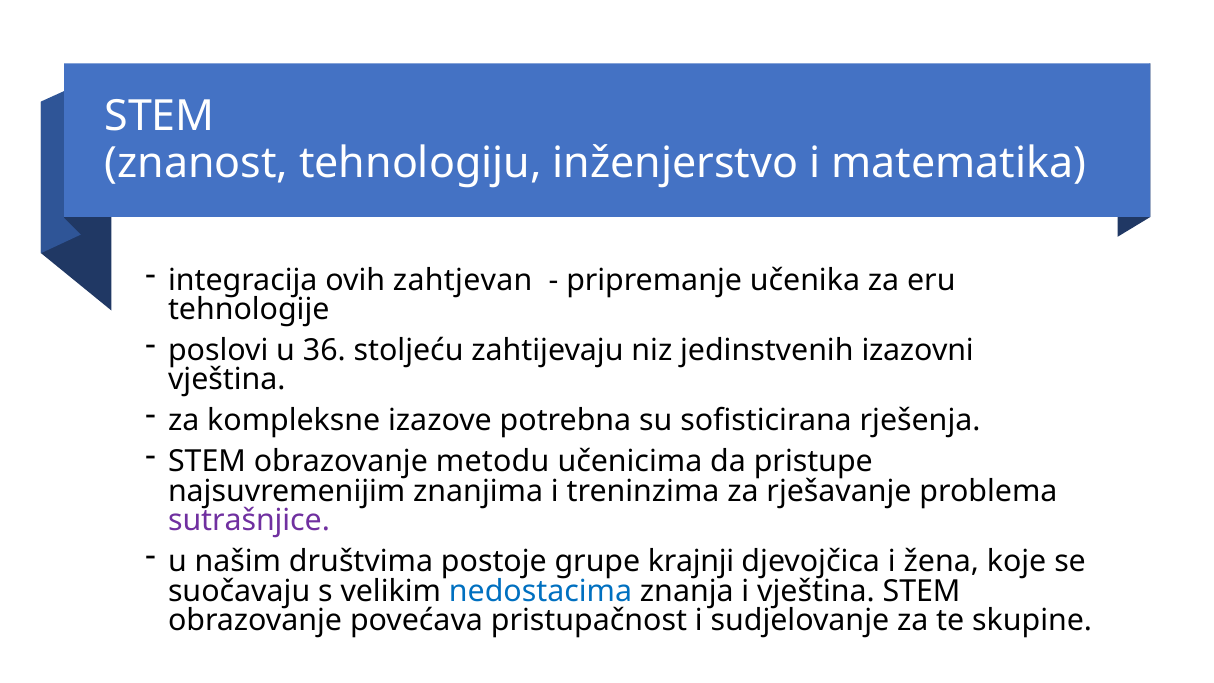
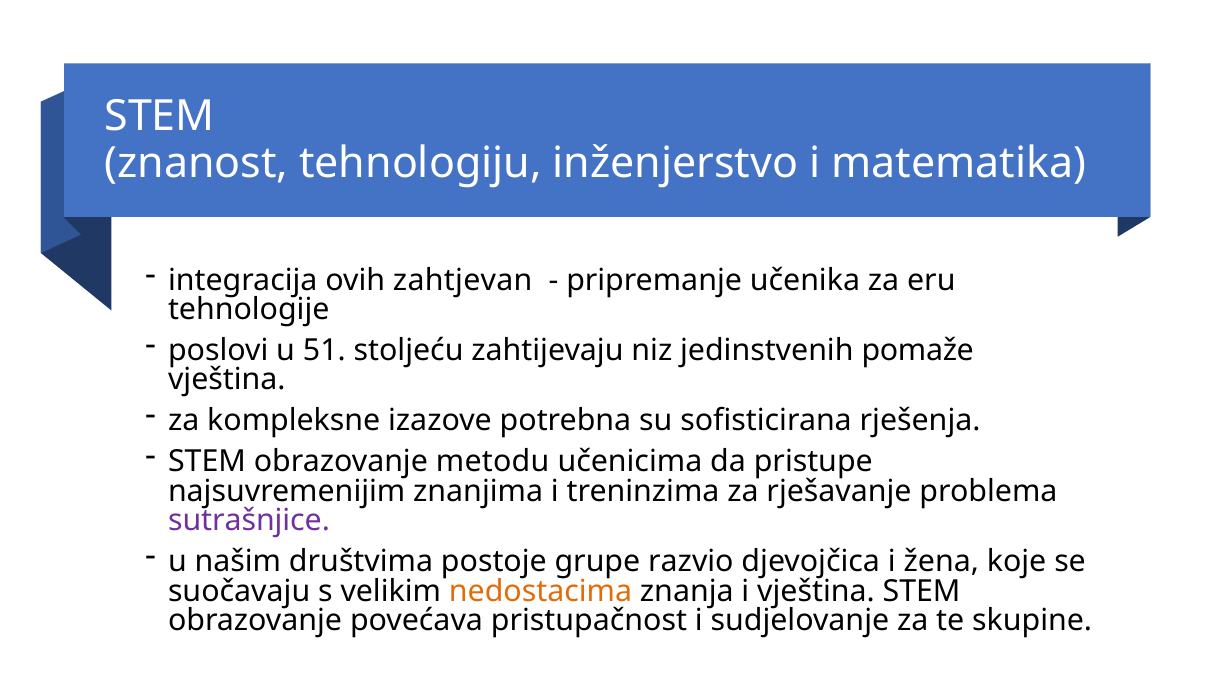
36: 36 -> 51 (324, 350)
izazovni: izazovni -> pomaže (918, 350)
krajnji: krajnji -> razvio (691, 561)
nedostacima colour: blue -> orange (541, 591)
